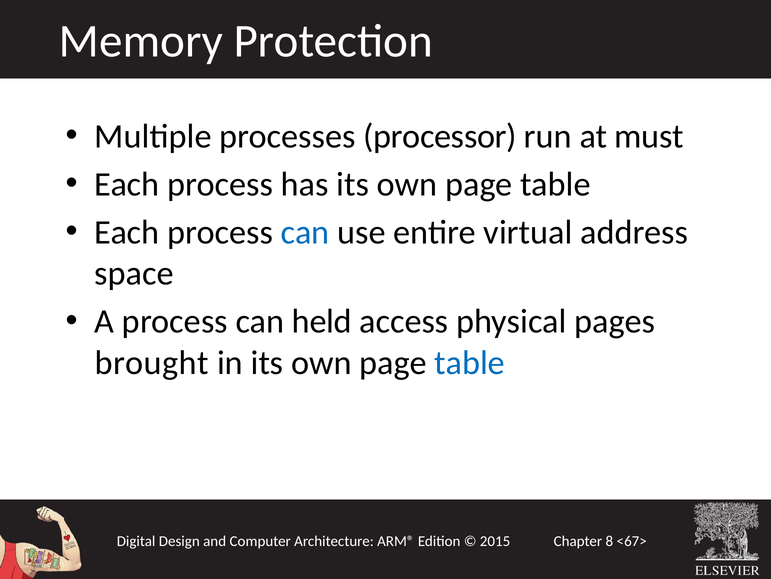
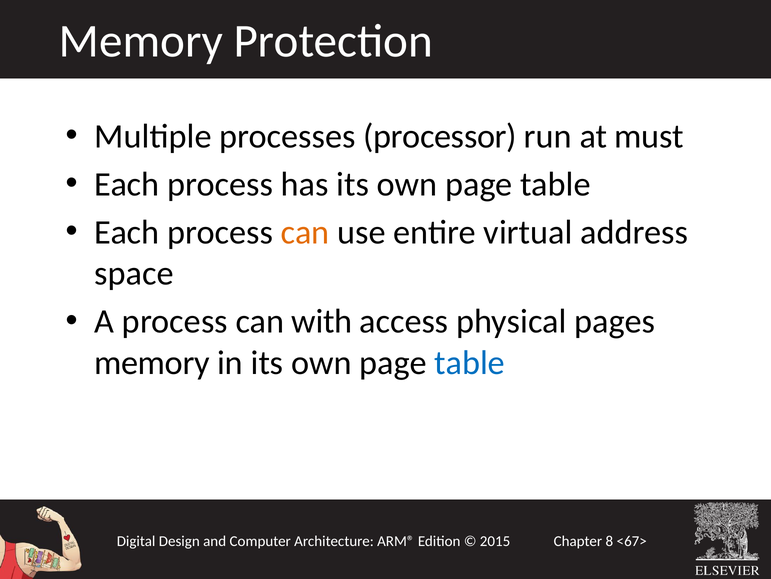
can colour: blue -> orange (305, 232)
held: held -> with (322, 321)
brought: brought -> memory (152, 362)
